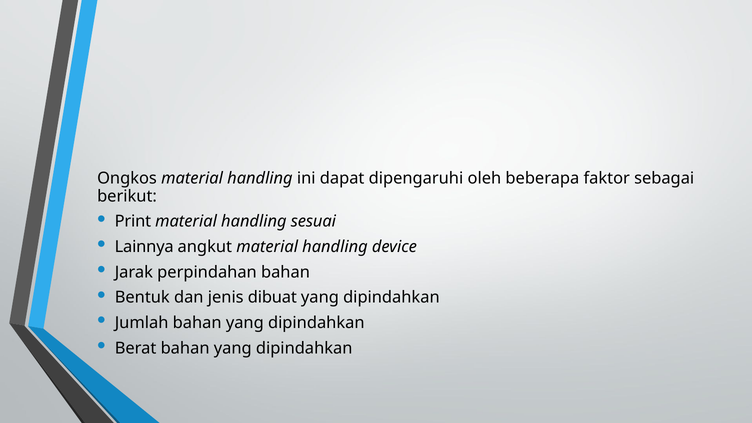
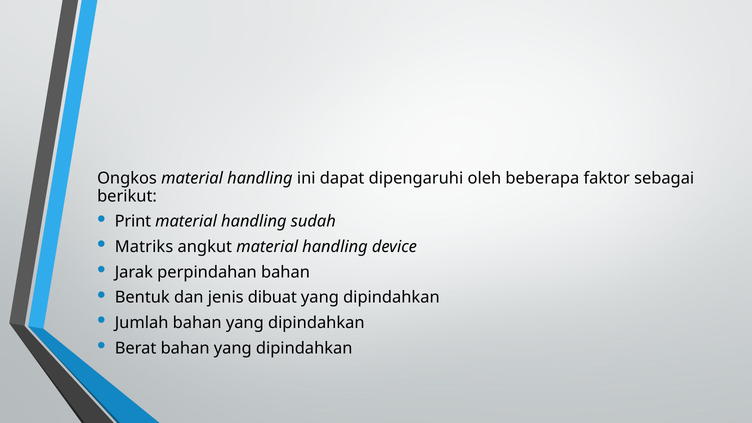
sesuai: sesuai -> sudah (313, 221)
Lainnya: Lainnya -> Matriks (144, 247)
